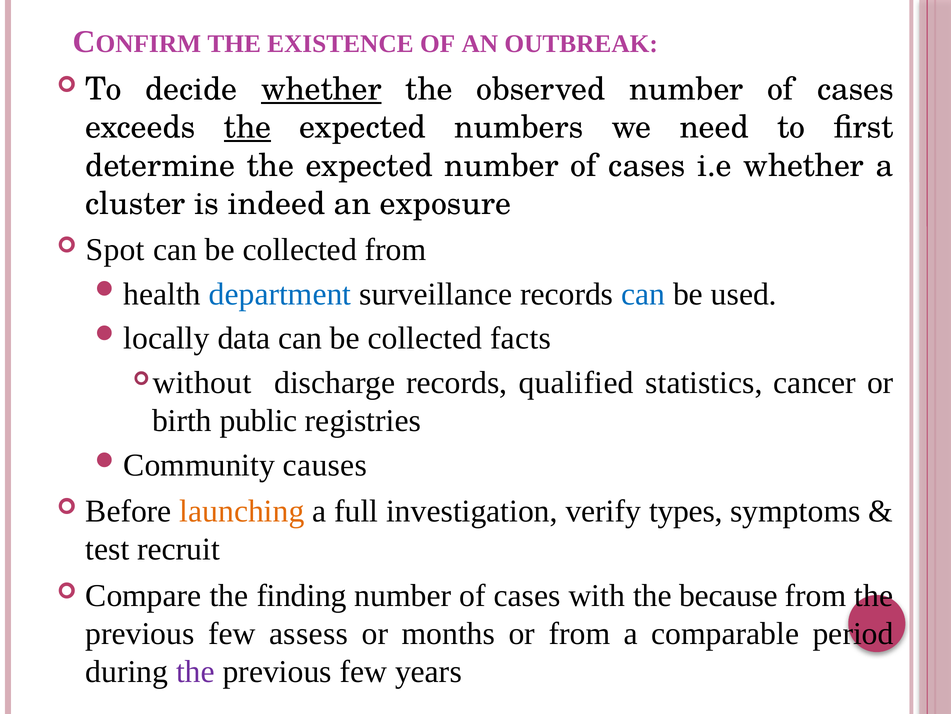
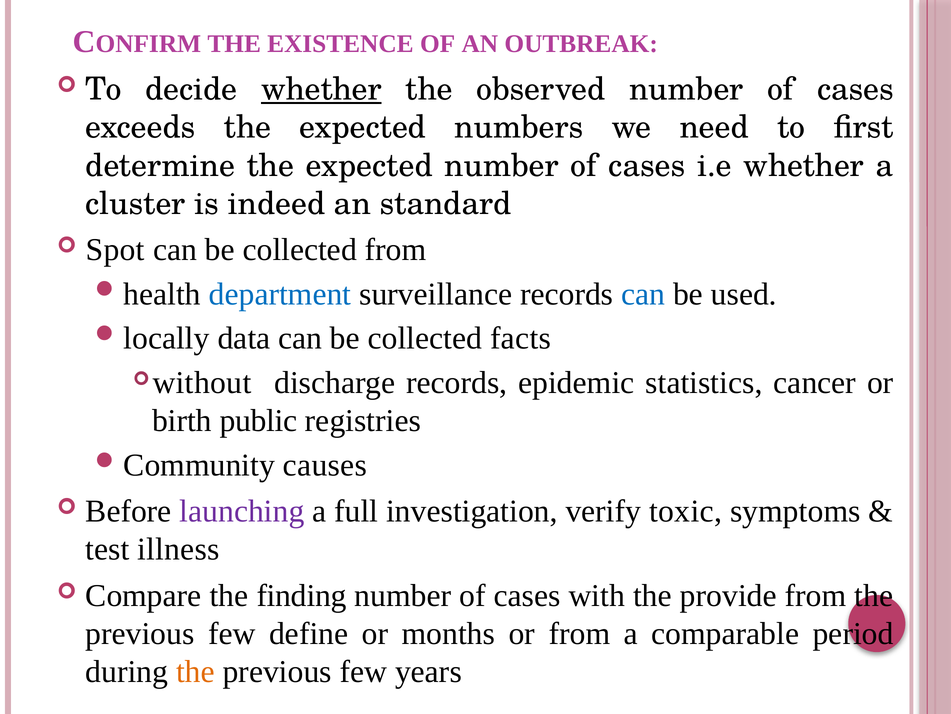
the underline: present -> none (247, 127)
exposure: exposure -> standard (446, 203)
qualified: qualified -> epidemic (576, 383)
launching colour: orange -> purple (242, 511)
types: types -> toxic (686, 511)
recruit: recruit -> illness (178, 549)
because: because -> provide (728, 595)
assess: assess -> define (309, 633)
the colour: purple -> orange (195, 671)
